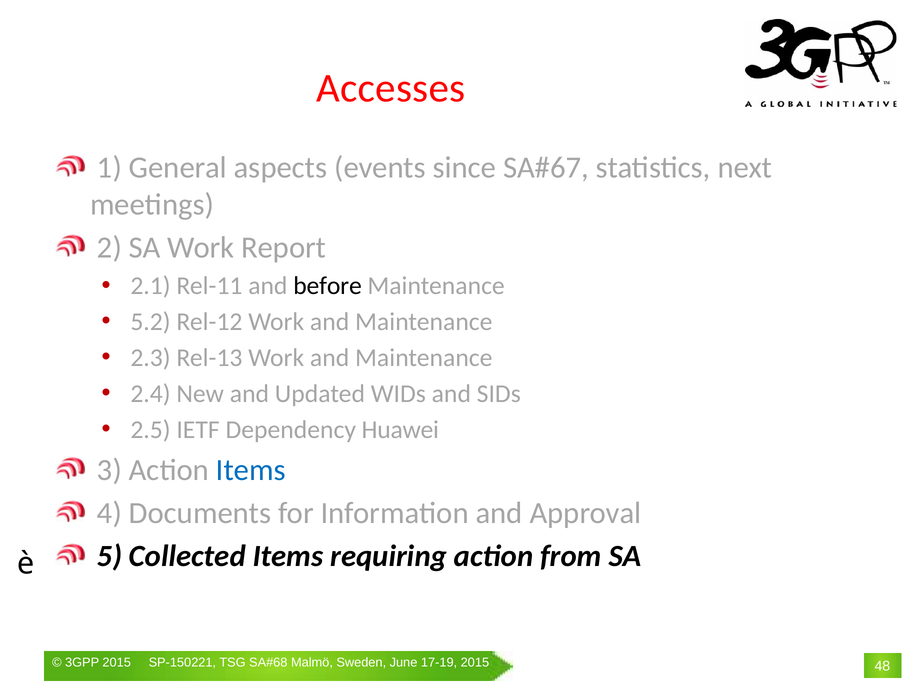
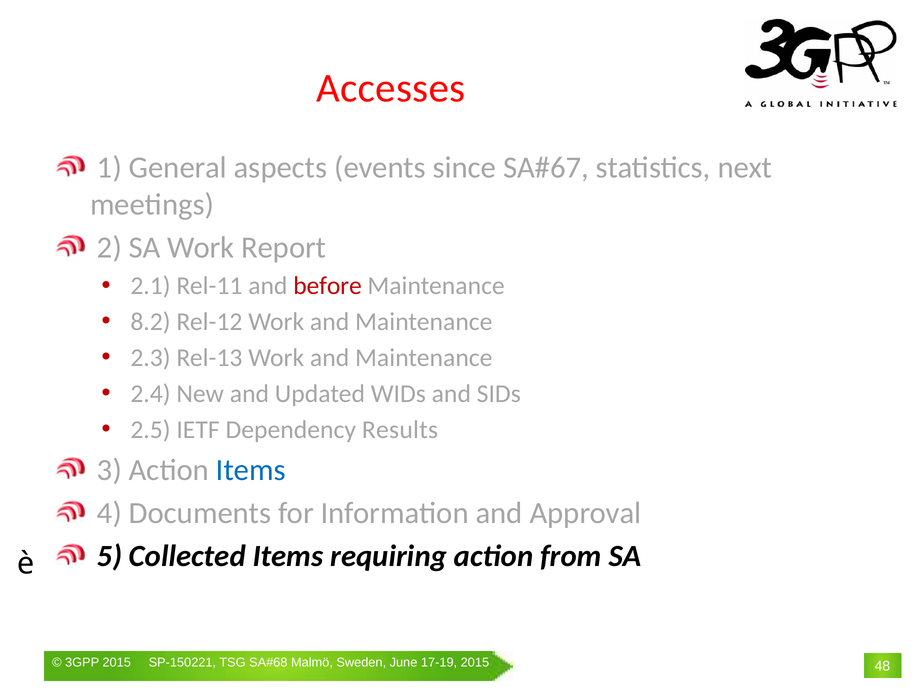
before colour: black -> red (328, 286)
5.2: 5.2 -> 8.2 (150, 322)
Huawei: Huawei -> Results (400, 430)
